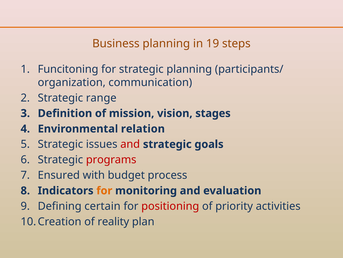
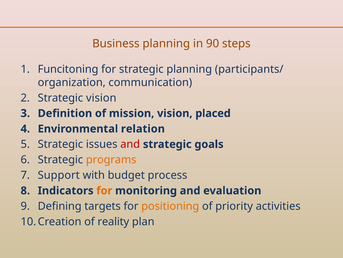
19: 19 -> 90 (213, 43)
Strategic range: range -> vision (101, 98)
stages: stages -> placed (213, 113)
programs colour: red -> orange (111, 159)
Ensured: Ensured -> Support (59, 175)
certain: certain -> targets (103, 206)
positioning colour: red -> orange (170, 206)
